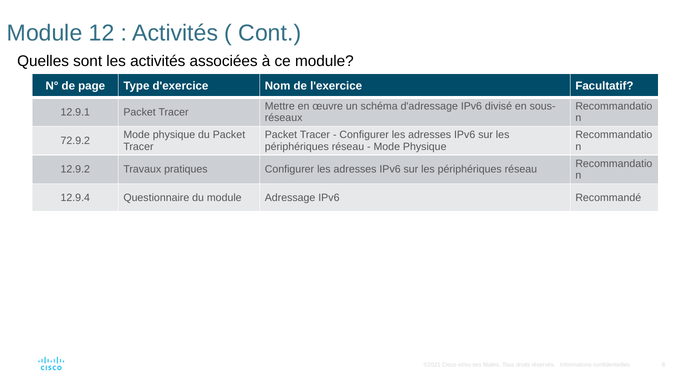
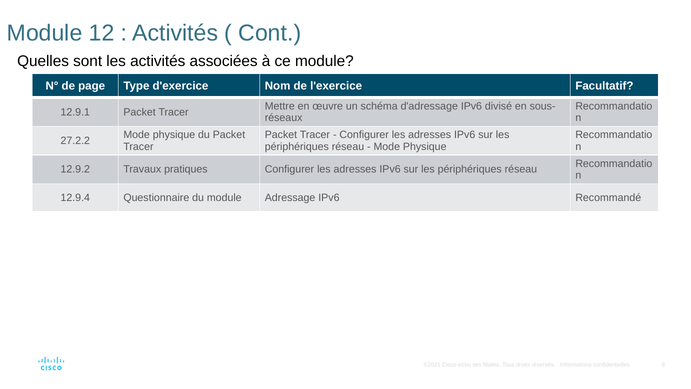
72.9.2: 72.9.2 -> 27.2.2 (75, 141)
